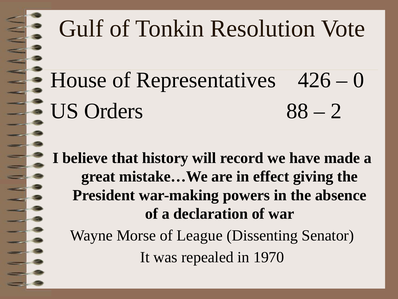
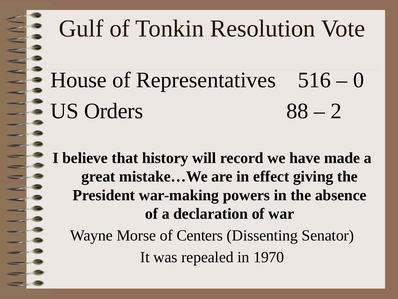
426: 426 -> 516 (314, 80)
League: League -> Centers (200, 235)
